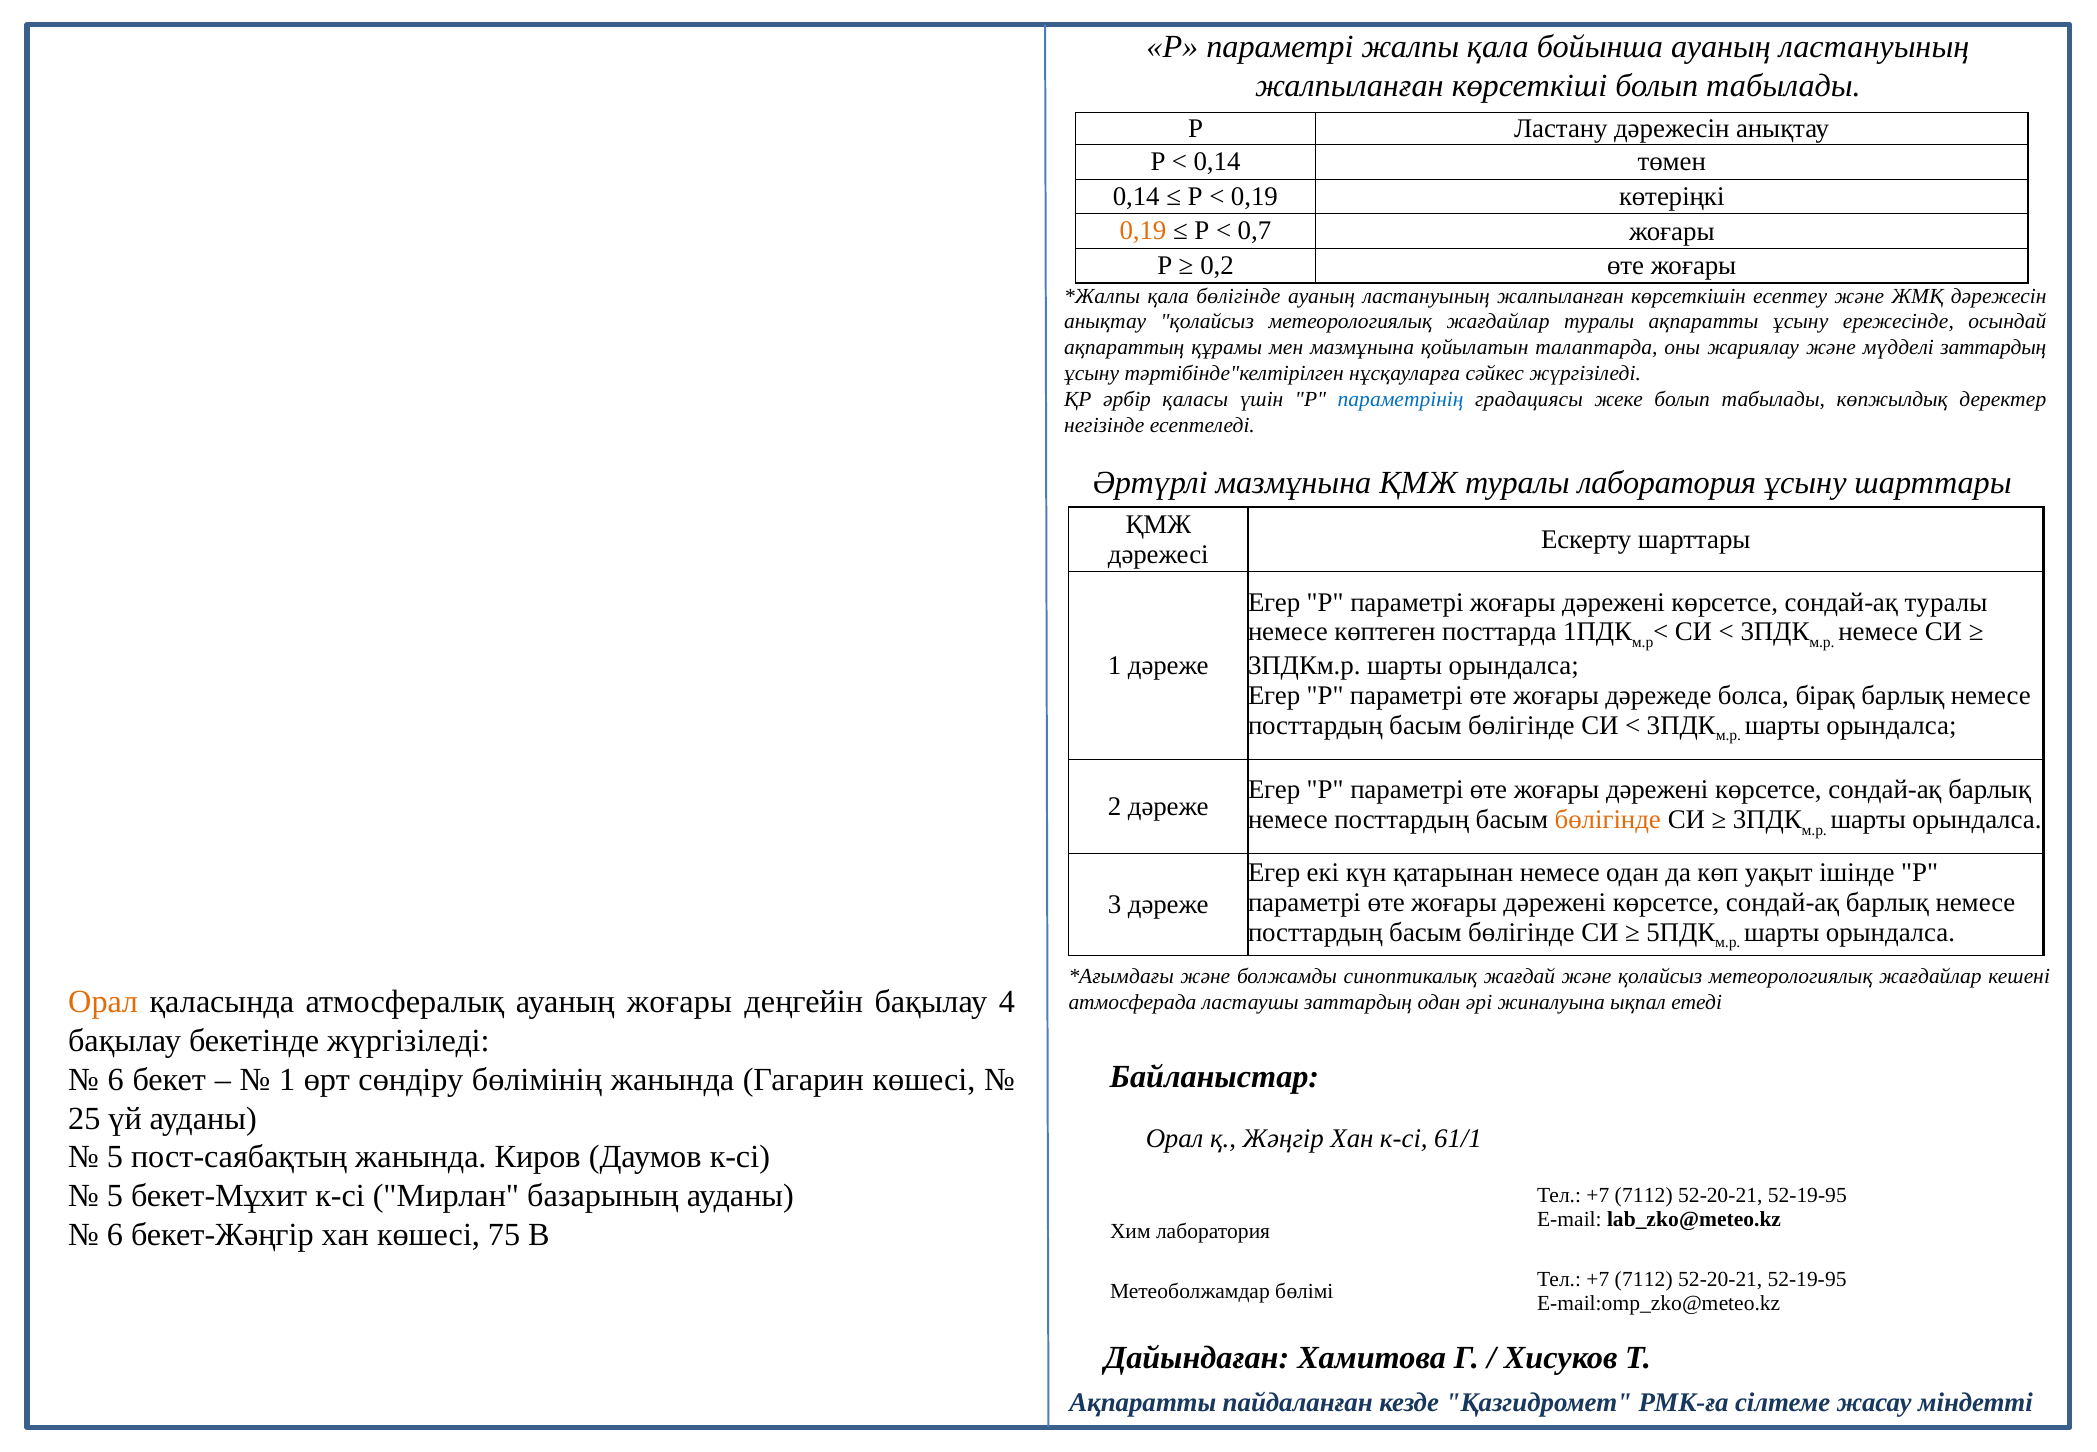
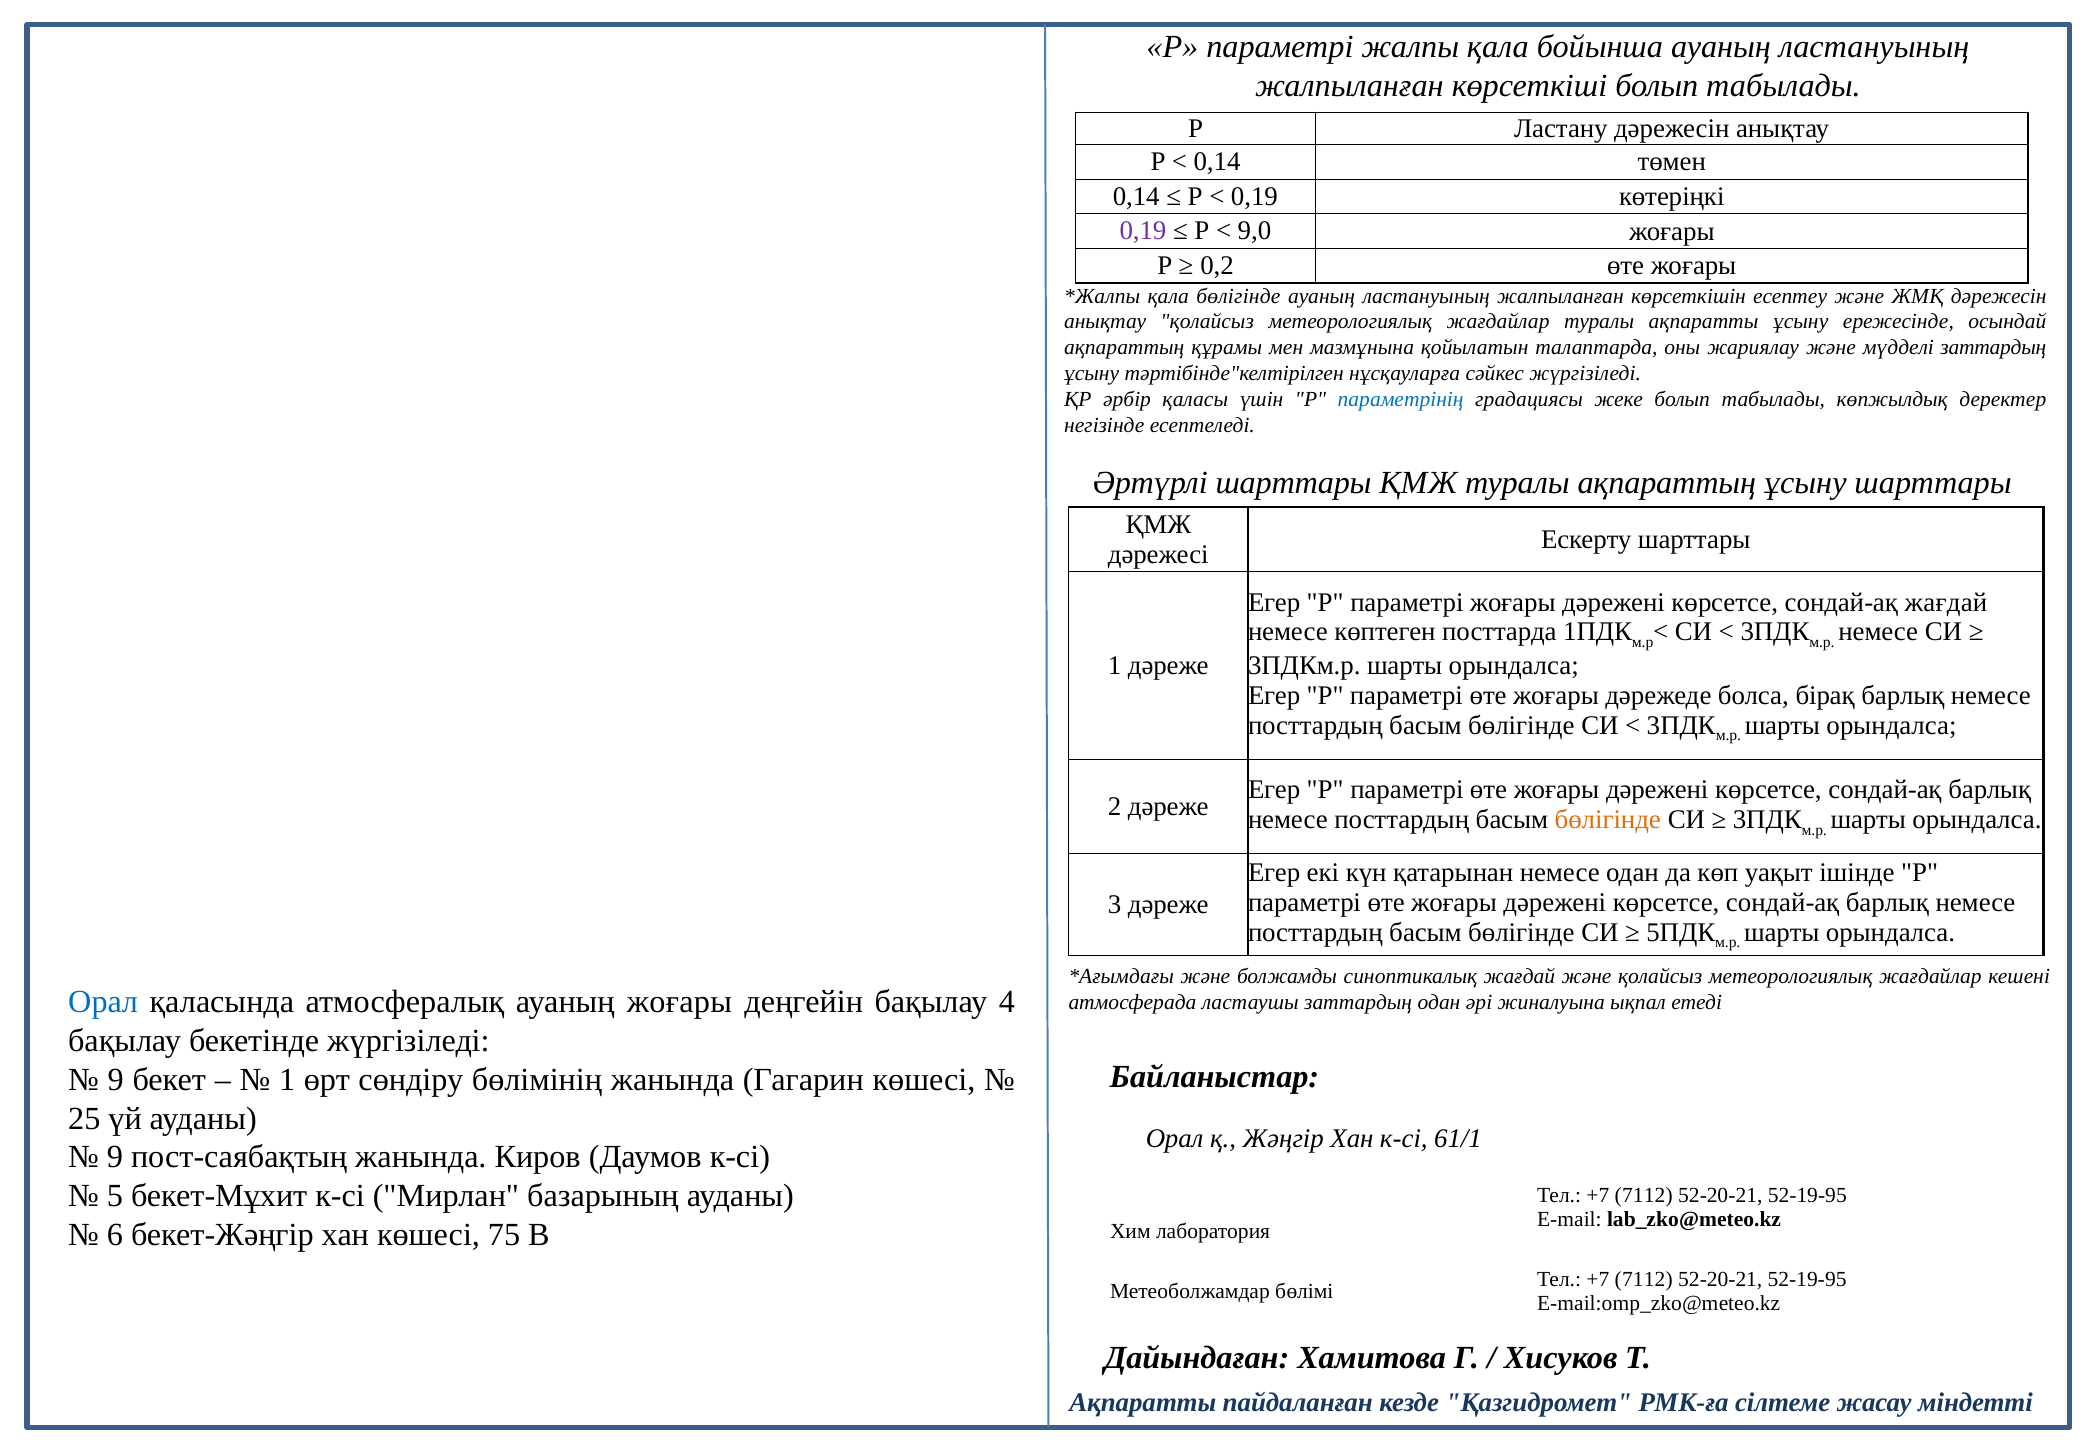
0,19 colour: orange -> purple (1143, 231)
0,7: 0,7 -> 9,0 (1254, 231)
Әртүрлі мазмұнына: мазмұнына -> шарттары (1294, 483)
туралы лаборатория: лаборатория -> ақпараттың (1667, 483)
сондай-ақ туралы: туралы -> жағдай (1946, 602)
Орал colour: orange -> blue (103, 1002)
6: 6 -> 9 (116, 1080)
5: 5 -> 9 (115, 1157)
